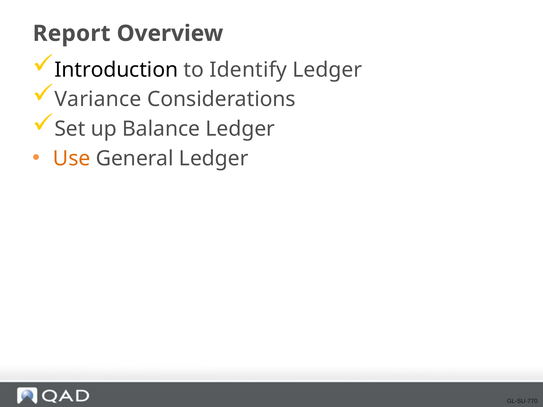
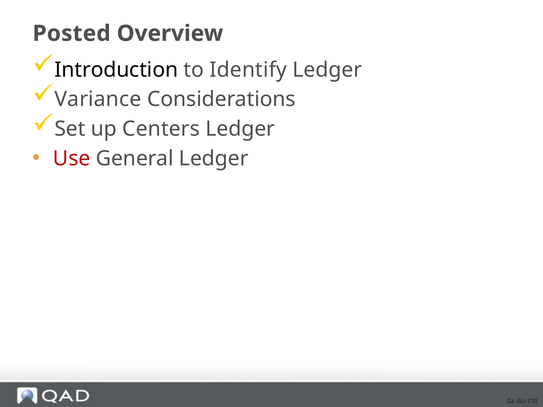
Report: Report -> Posted (72, 33)
Balance: Balance -> Centers (161, 129)
Use colour: orange -> red (72, 159)
